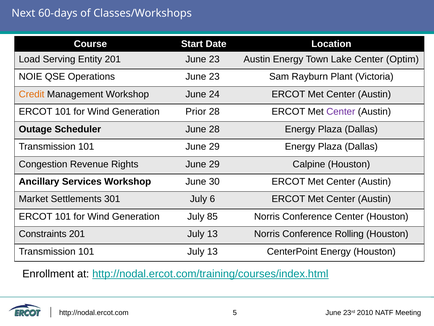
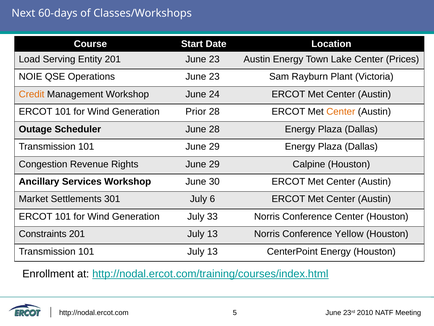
Optim: Optim -> Prices (403, 59)
Center colour: purple -> orange (341, 112)
85: 85 -> 33 (212, 216)
Rolling: Rolling -> Yellow (349, 234)
